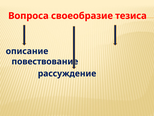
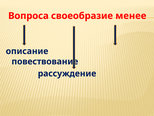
тезиса: тезиса -> менее (131, 16)
